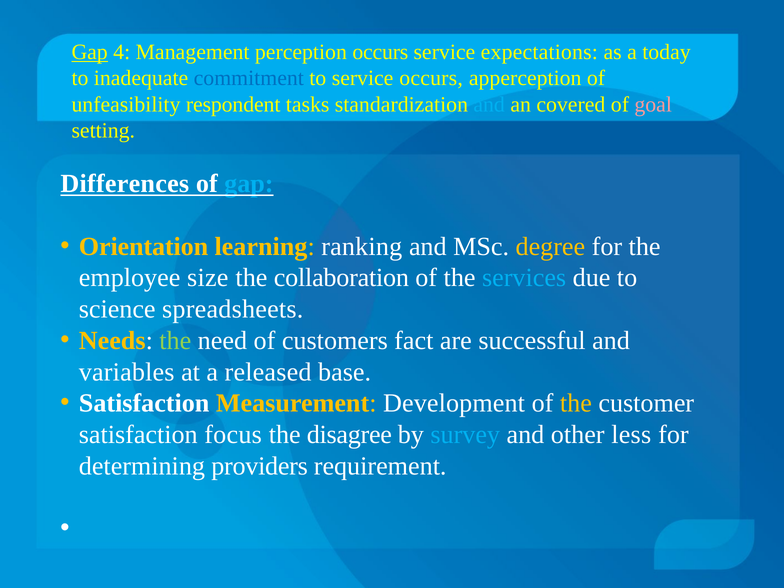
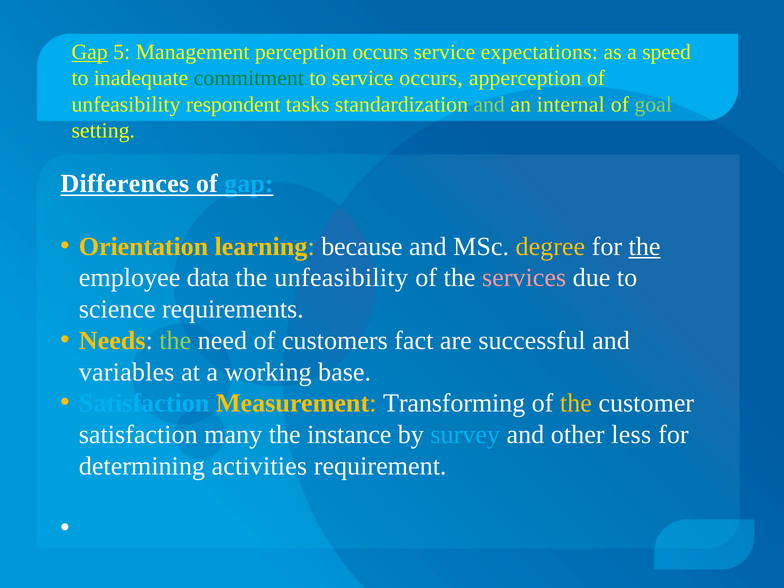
4: 4 -> 5 (122, 52)
today: today -> speed (667, 52)
commitment colour: blue -> green (249, 78)
and colour: light blue -> light green (489, 104)
covered: covered -> internal (571, 104)
goal colour: pink -> light green (653, 104)
ranking: ranking -> because (362, 246)
the underline: none -> present (645, 246)
size: size -> data (208, 278)
the collaboration: collaboration -> unfeasibility (341, 278)
services colour: light blue -> pink (524, 278)
spreadsheets: spreadsheets -> requirements (233, 309)
released: released -> working (268, 372)
Satisfaction colour: white -> light blue (144, 403)
Development: Development -> Transforming (454, 403)
focus: focus -> many (233, 435)
disagree: disagree -> instance (349, 435)
providers: providers -> activities (259, 466)
